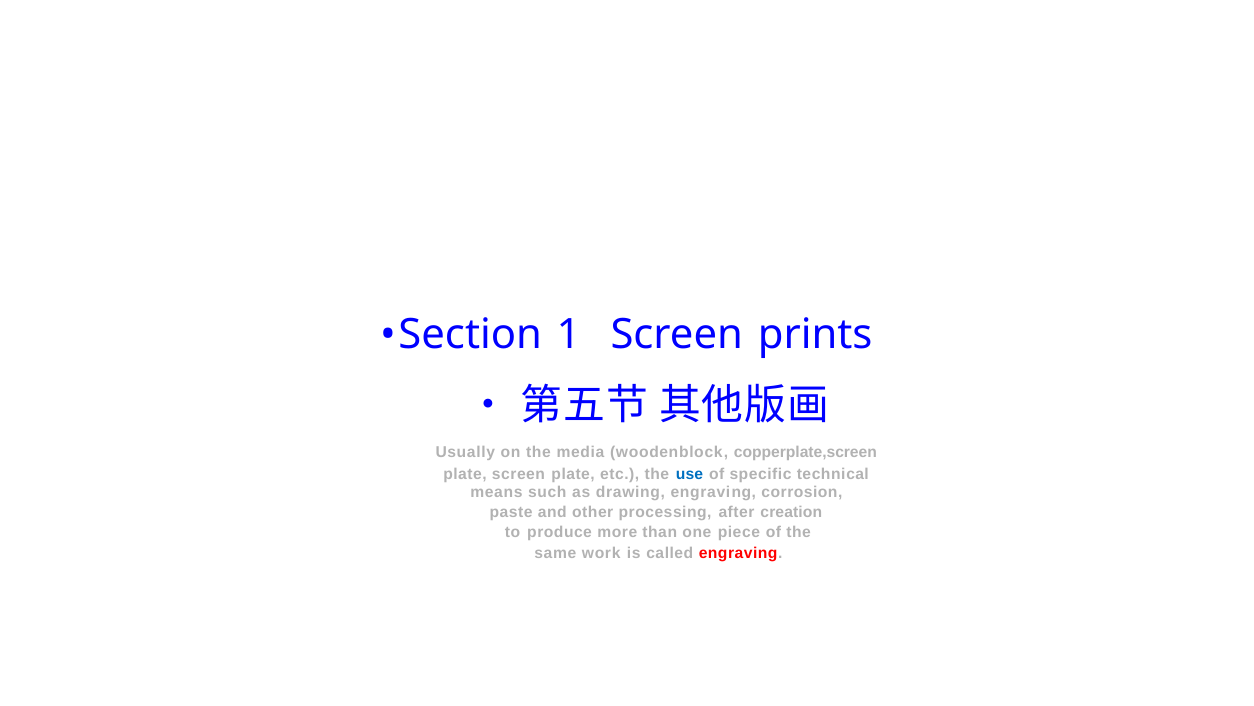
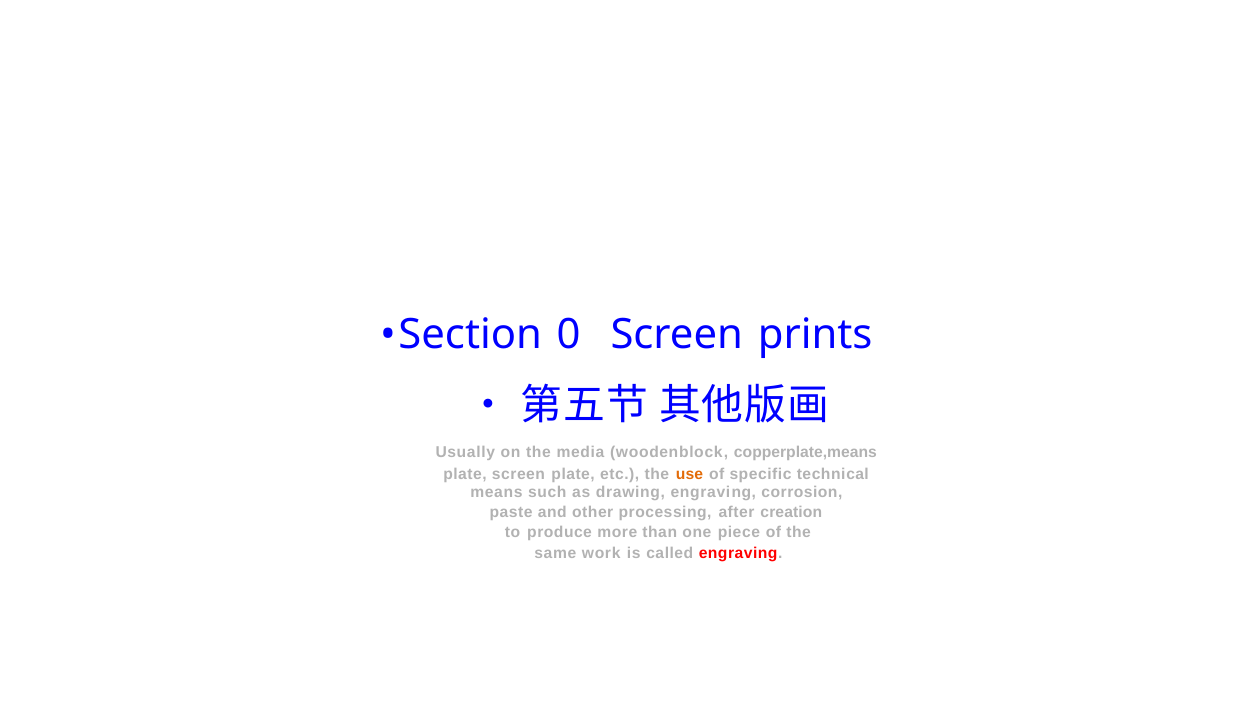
1: 1 -> 0 (569, 335)
copperplate,screen: copperplate,screen -> copperplate,means (805, 452)
use colour: blue -> orange (690, 474)
